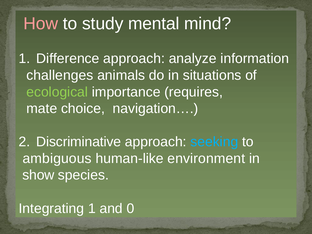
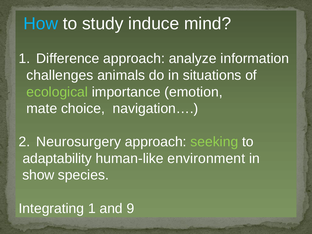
How colour: pink -> light blue (41, 24)
mental: mental -> induce (154, 24)
requires: requires -> emotion (194, 92)
Discriminative: Discriminative -> Neurosurgery (79, 142)
seeking colour: light blue -> light green (214, 142)
ambiguous: ambiguous -> adaptability (57, 159)
0: 0 -> 9 (130, 208)
